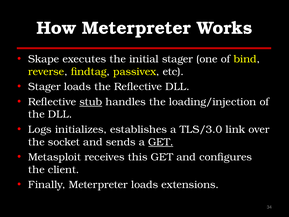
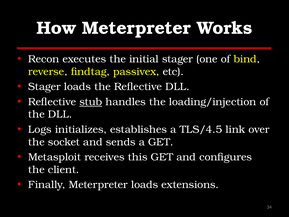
Skape: Skape -> Recon (44, 59)
TLS/3.0: TLS/3.0 -> TLS/4.5 (201, 129)
GET underline: present -> none (161, 142)
